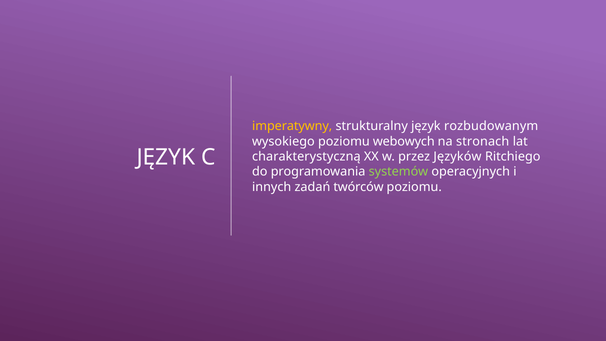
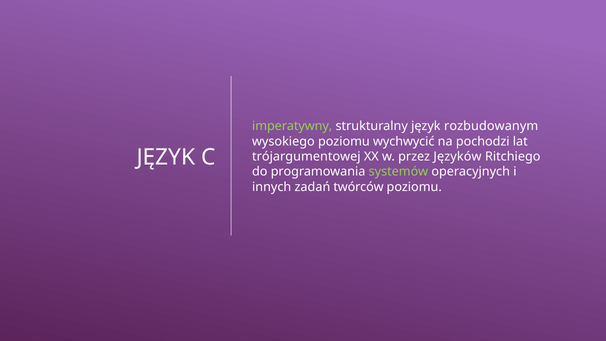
imperatywny colour: yellow -> light green (292, 126)
webowych: webowych -> wychwycić (404, 141)
stronach: stronach -> pochodzi (483, 141)
charakterystyczną: charakterystyczną -> trójargumentowej (306, 157)
